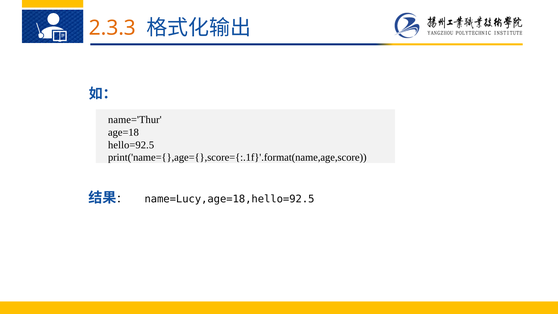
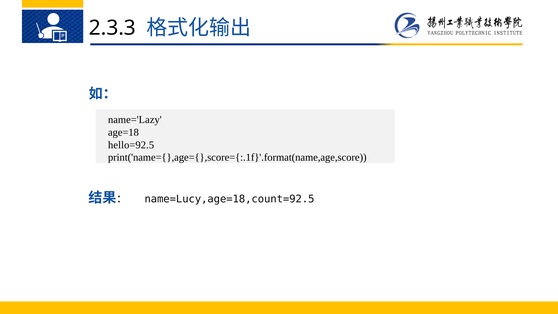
2.3.3 colour: orange -> black (112, 28)
name='Thur: name='Thur -> name='Lazy (135, 120)
name=Lucy,age=18,hello=92.5: name=Lucy,age=18,hello=92.5 -> name=Lucy,age=18,count=92.5 (229, 199)
